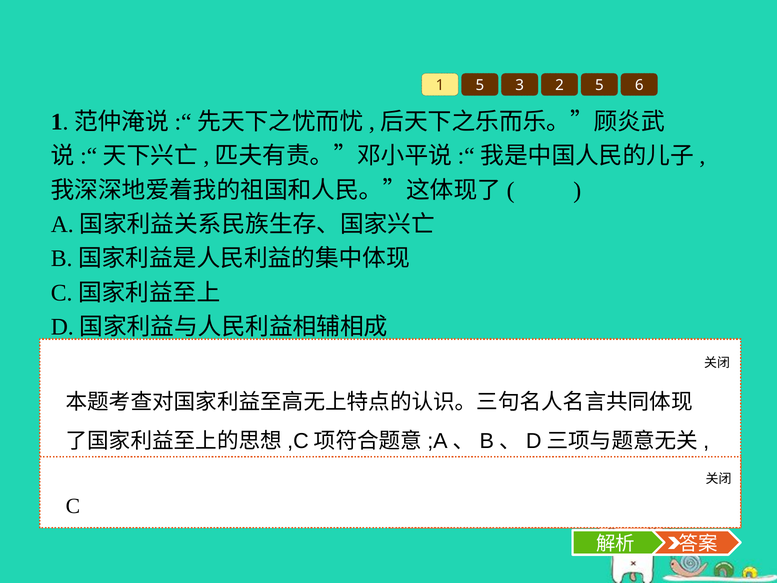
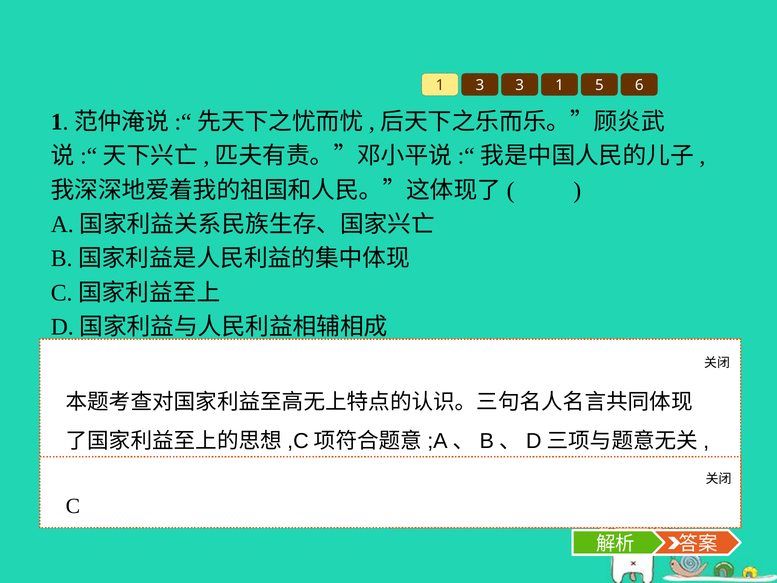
1 5: 5 -> 3 (480, 85)
3 2: 2 -> 1 (560, 85)
